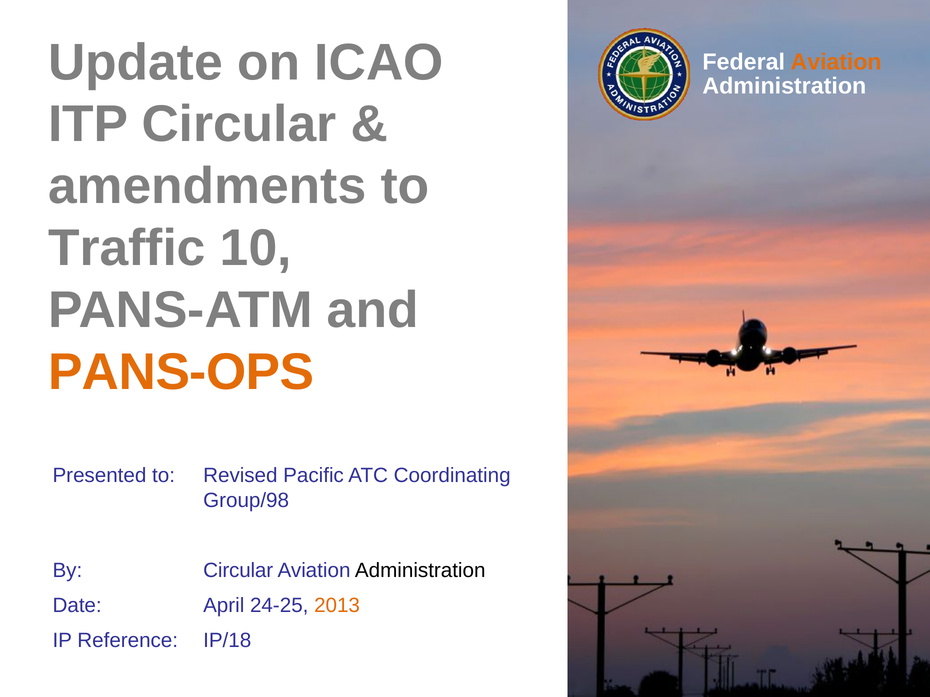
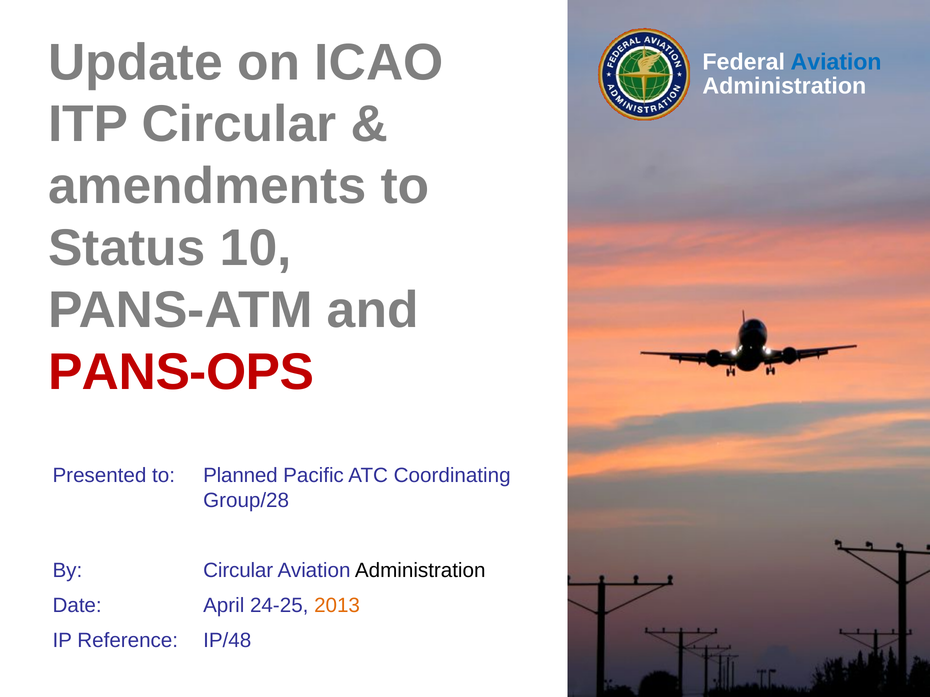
Aviation colour: orange -> blue (836, 62)
Traffic: Traffic -> Status (127, 248)
PANS-OPS colour: orange -> red (181, 372)
Revised: Revised -> Planned (240, 476)
Group/98: Group/98 -> Group/28 (246, 501)
IP/18: IP/18 -> IP/48 (227, 641)
